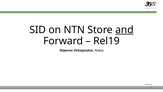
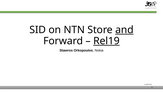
Rel19 underline: none -> present (106, 41)
